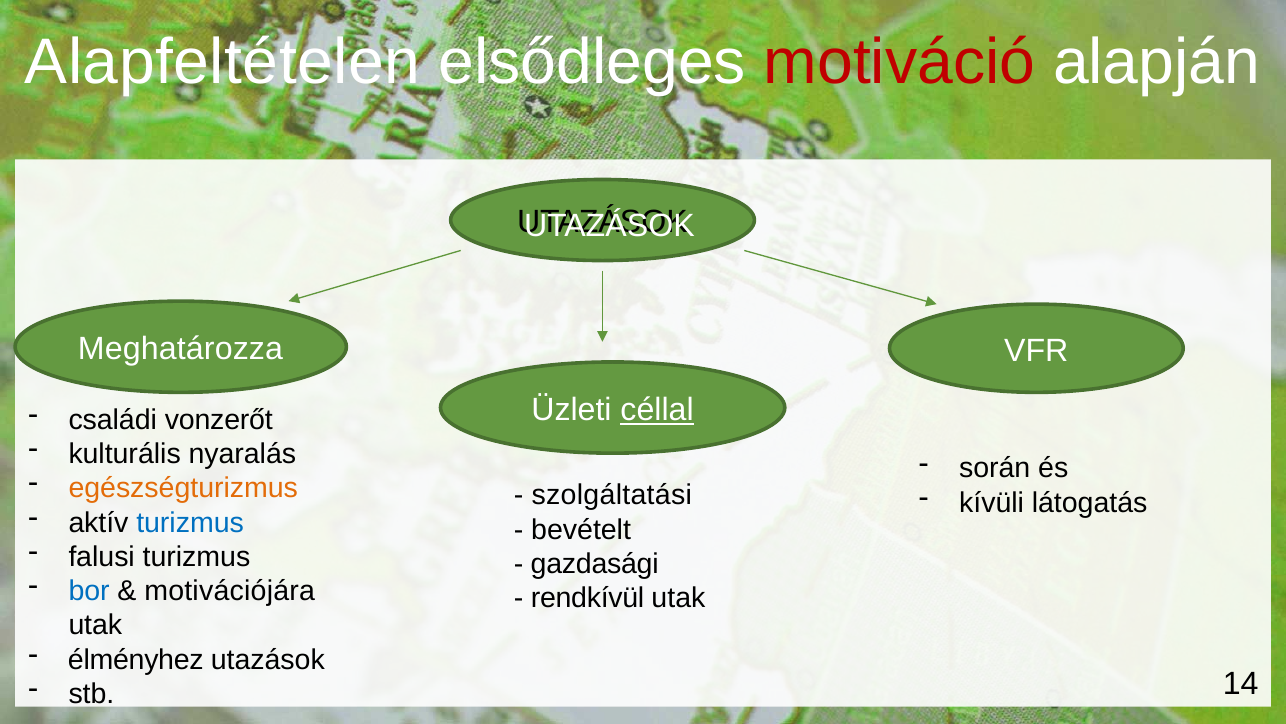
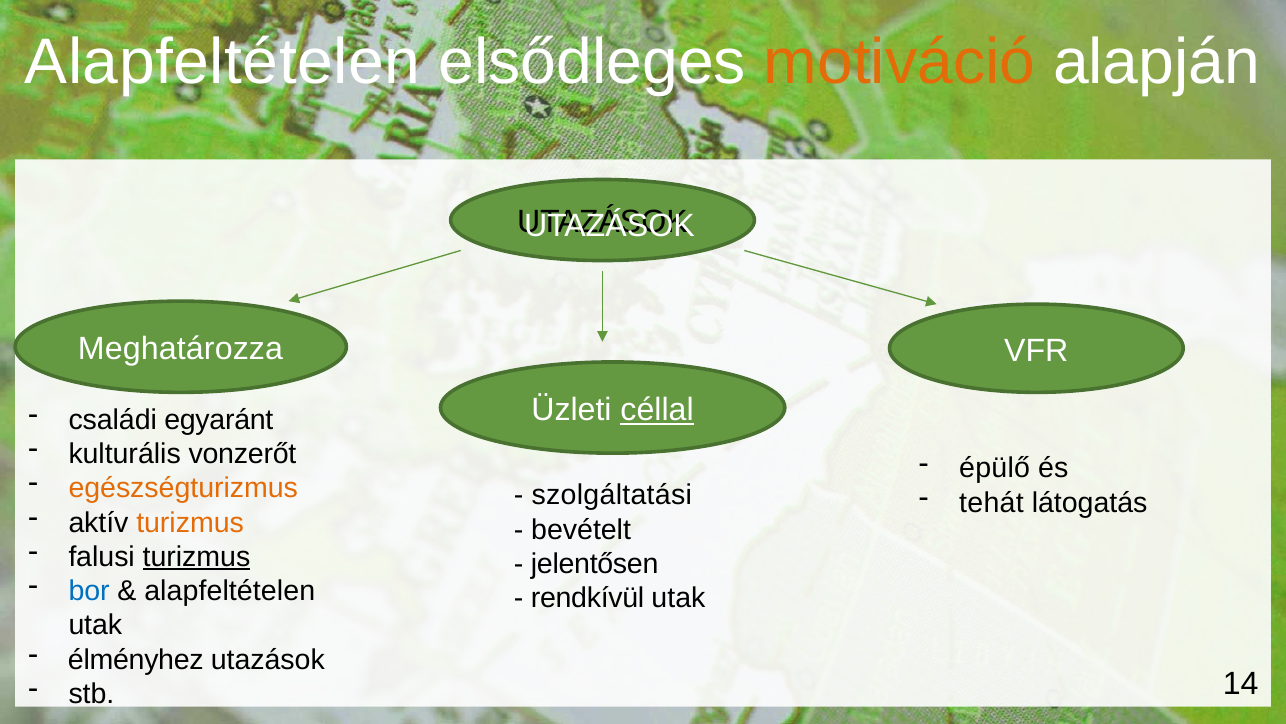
motiváció colour: red -> orange (899, 62)
vonzerőt: vonzerőt -> egyaránt (219, 419)
nyaralás: nyaralás -> vonzerőt (242, 454)
során: során -> épülő (995, 468)
kívüli: kívüli -> tehát (991, 502)
turizmus colour: blue -> orange (190, 522)
turizmus underline: none -> present (197, 556)
gazdasági: gazdasági -> jelentősen (595, 564)
motivációjára: motivációjára -> alapfeltételen (230, 591)
